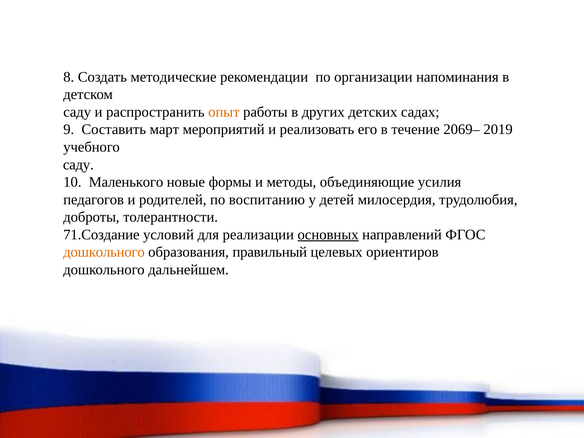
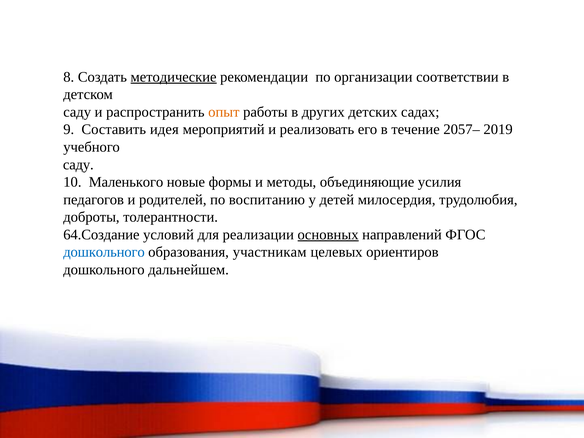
методические underline: none -> present (174, 77)
напоминания: напоминания -> соответствии (457, 77)
март: март -> идея (164, 129)
2069–: 2069– -> 2057– (462, 129)
71.Создание: 71.Создание -> 64.Создание (101, 235)
дошкольного colour: orange -> blue (104, 252)
правильный: правильный -> участникам (270, 252)
